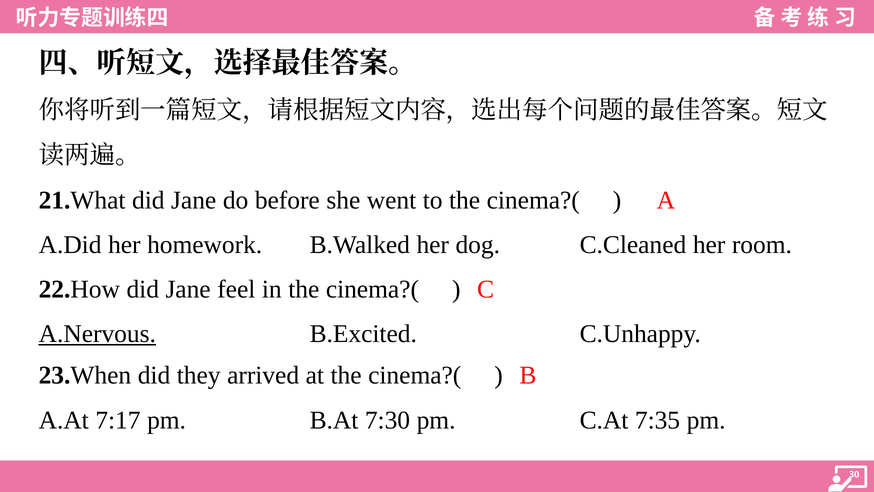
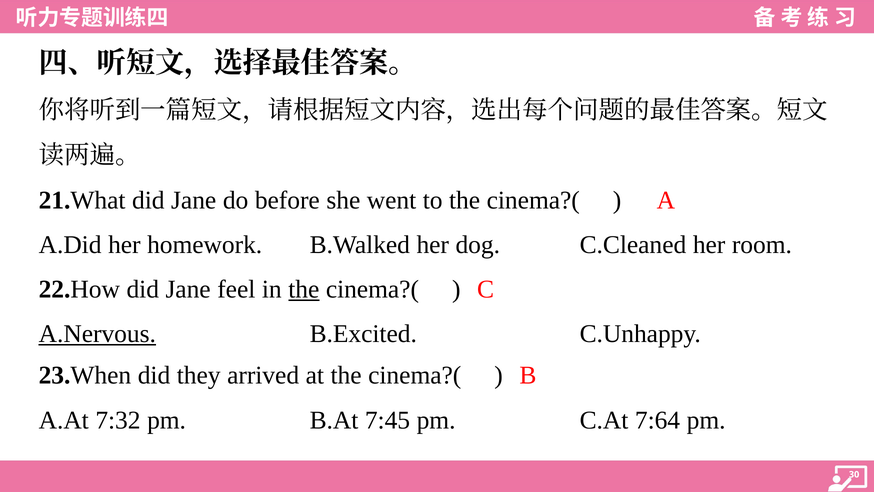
the underline: none -> present (304, 289)
7:17: 7:17 -> 7:32 (118, 420)
7:30: 7:30 -> 7:45 (388, 420)
7:35: 7:35 -> 7:64 (658, 420)
